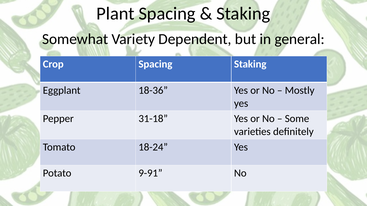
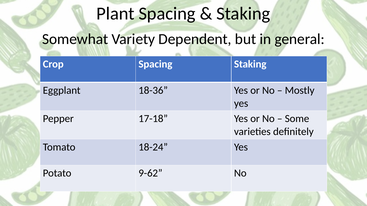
31-18: 31-18 -> 17-18 (153, 119)
9-91: 9-91 -> 9-62 (150, 174)
